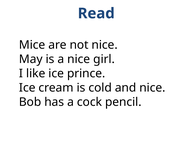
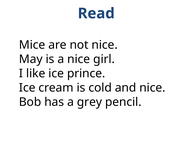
cock: cock -> grey (89, 102)
